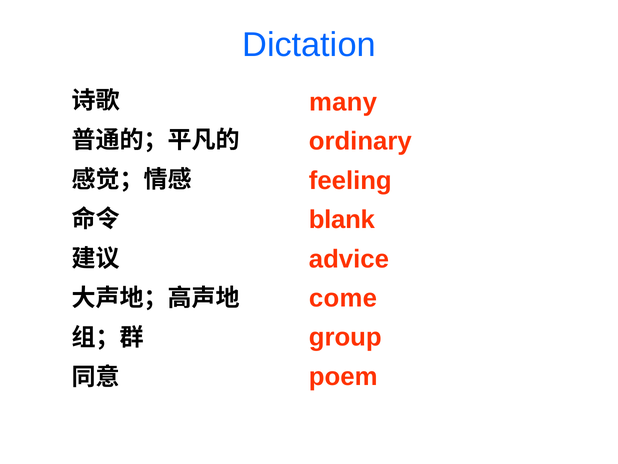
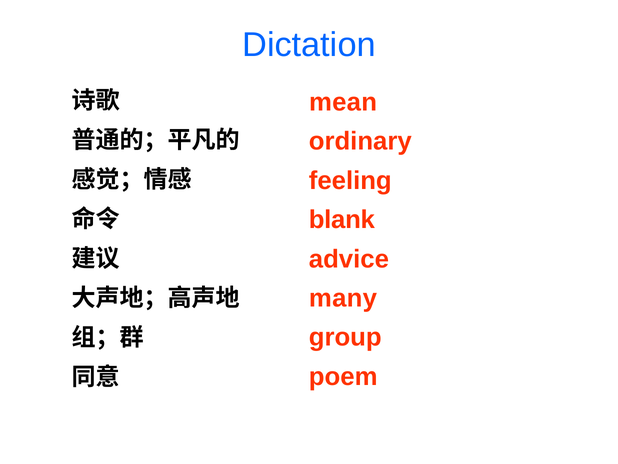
many: many -> mean (343, 102)
come: come -> many (343, 298)
